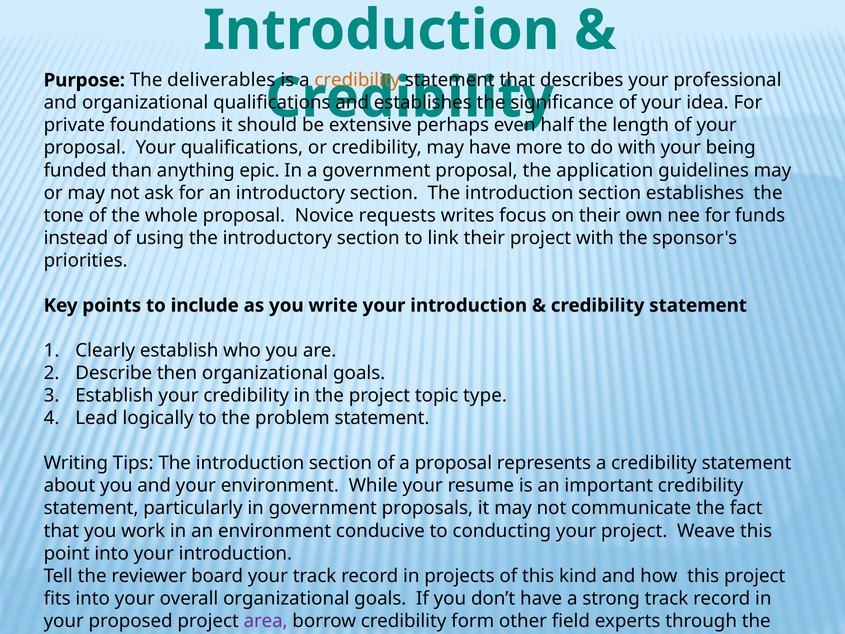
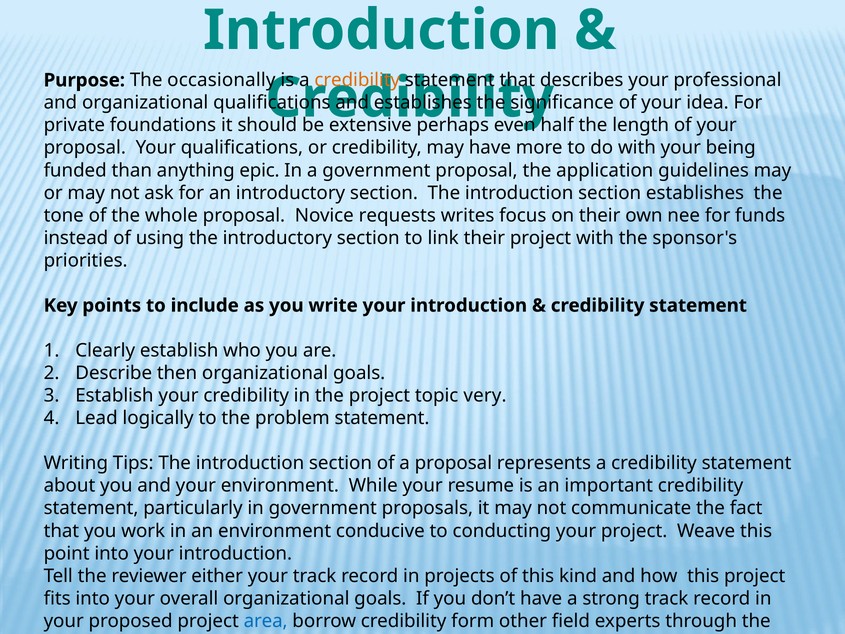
deliverables: deliverables -> occasionally (221, 80)
type: type -> very (485, 395)
board: board -> either (217, 576)
area colour: purple -> blue (266, 621)
